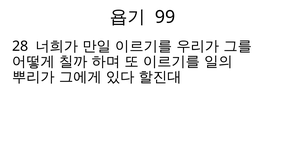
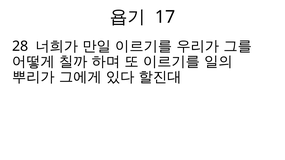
99: 99 -> 17 (165, 17)
